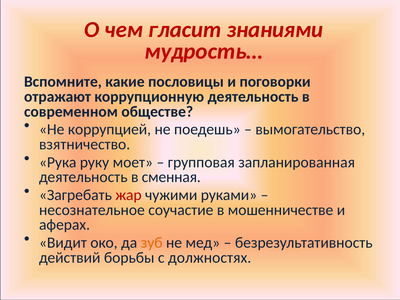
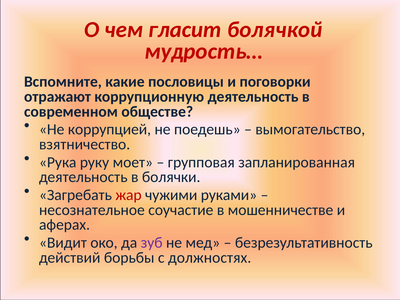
знаниями: знаниями -> болячкой (275, 29)
сменная: сменная -> болячки (171, 177)
зуб colour: orange -> purple (152, 243)
